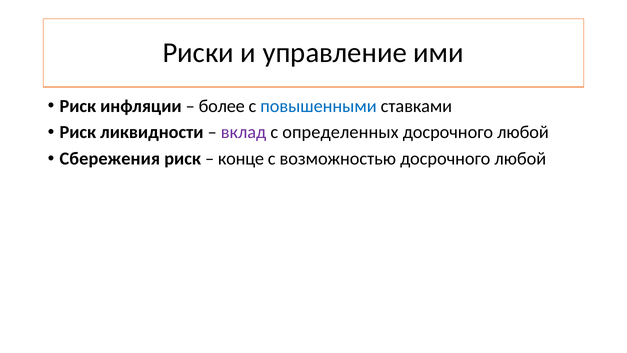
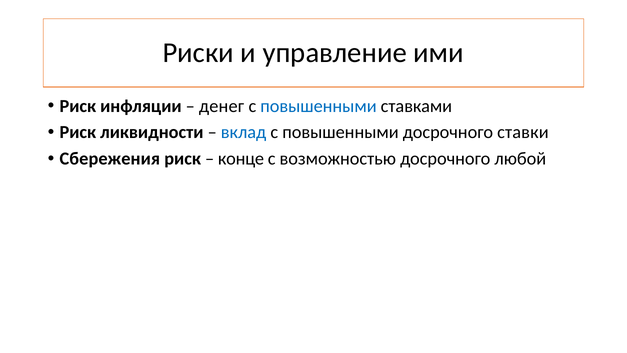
более: более -> денег (222, 106)
вклад colour: purple -> blue (244, 132)
определенных: определенных -> повышенными (340, 132)
любой: любой -> ставки (523, 132)
